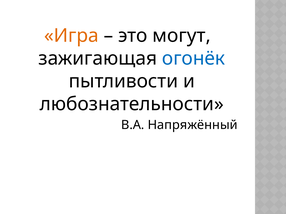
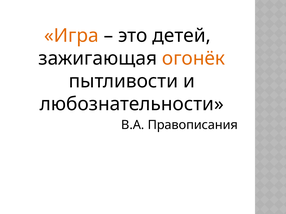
могут: могут -> детей (182, 36)
огонёк colour: blue -> orange (194, 59)
Напряжённый: Напряжённый -> Правописания (193, 125)
